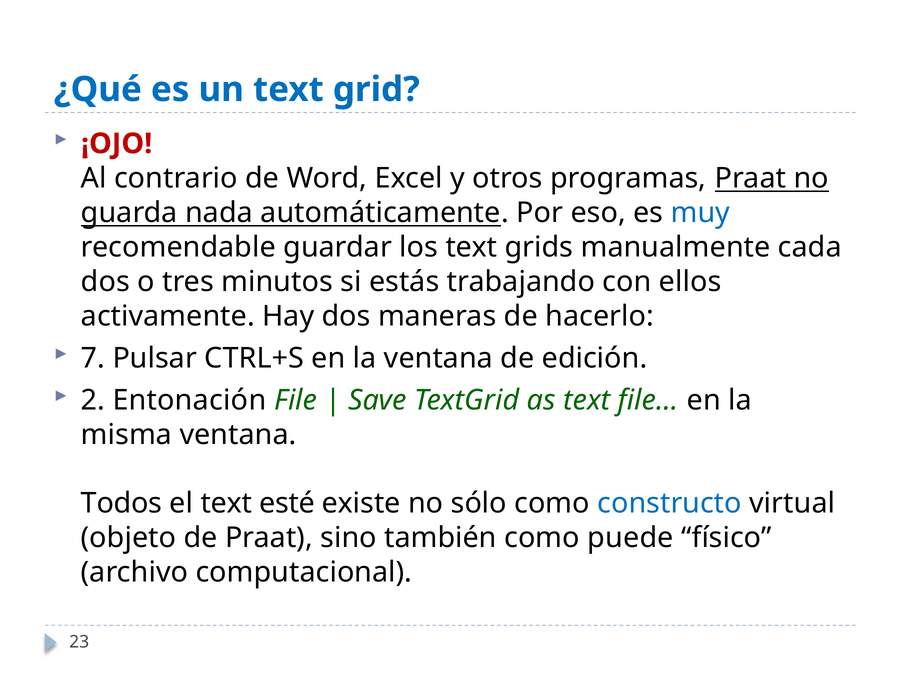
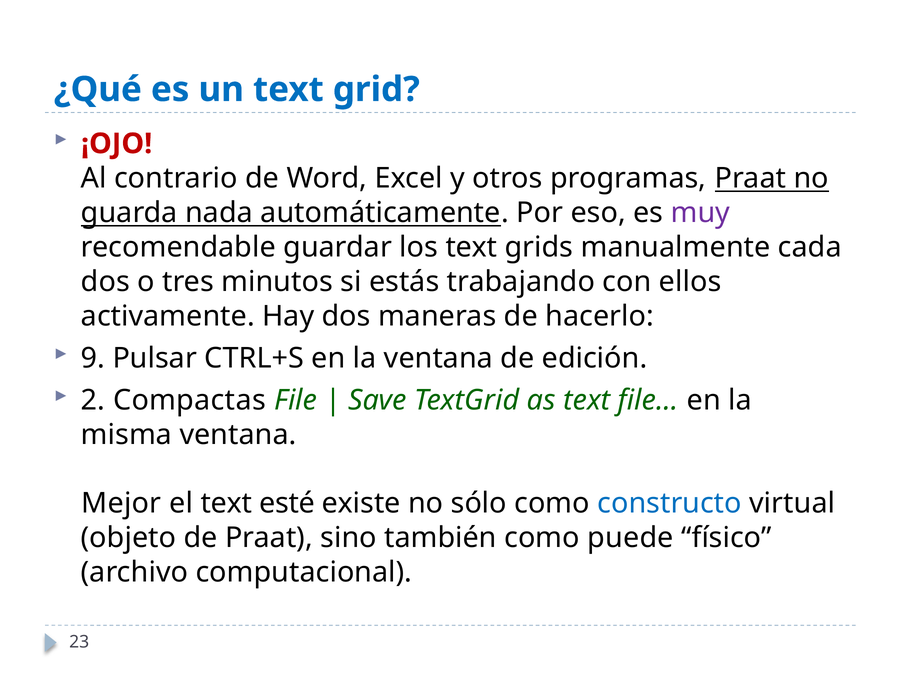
muy colour: blue -> purple (700, 213)
7: 7 -> 9 (93, 358)
Entonación: Entonación -> Compactas (189, 400)
Todos: Todos -> Mejor (121, 504)
